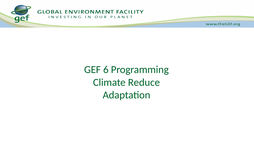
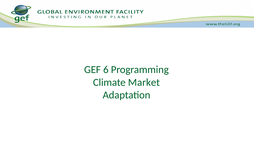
Reduce: Reduce -> Market (144, 82)
